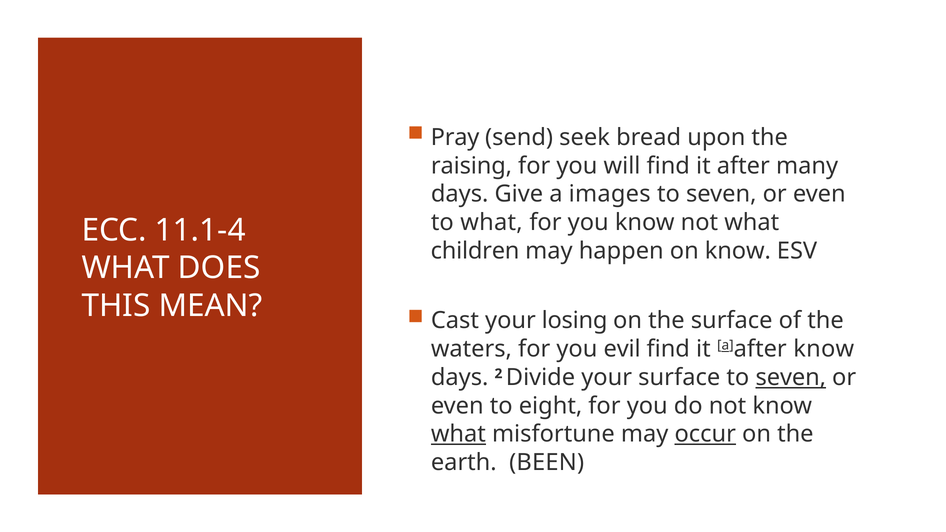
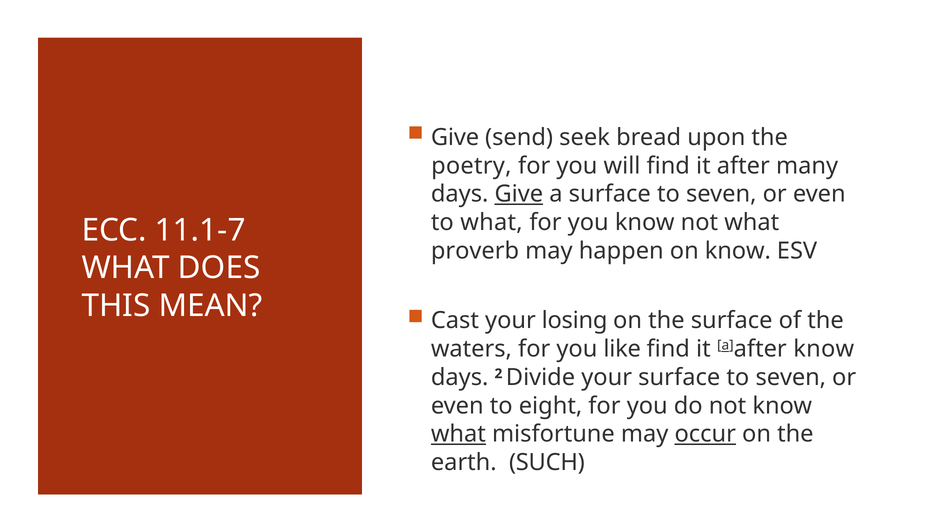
Pray: Pray -> Give (455, 137)
raising: raising -> poetry (471, 166)
Give underline: none -> present (519, 194)
a images: images -> surface (610, 194)
11.1-4: 11.1-4 -> 11.1-7 (200, 230)
children: children -> proverb (475, 251)
evil: evil -> like (622, 349)
seven underline: present -> none (791, 377)
BEEN: BEEN -> SUCH (547, 463)
